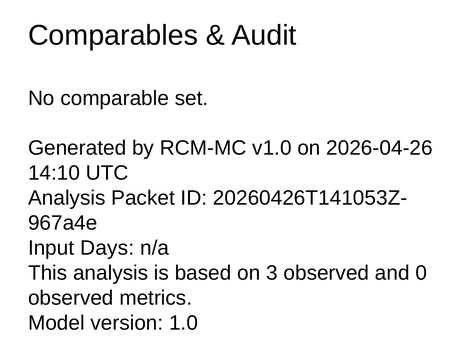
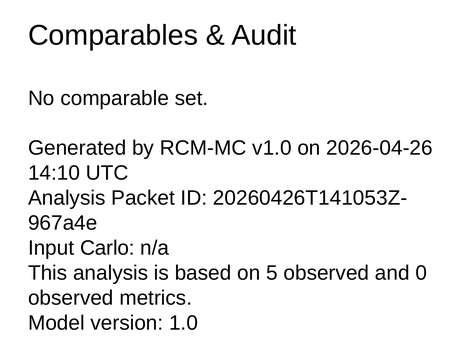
Days: Days -> Carlo (107, 248)
3: 3 -> 5 (272, 273)
